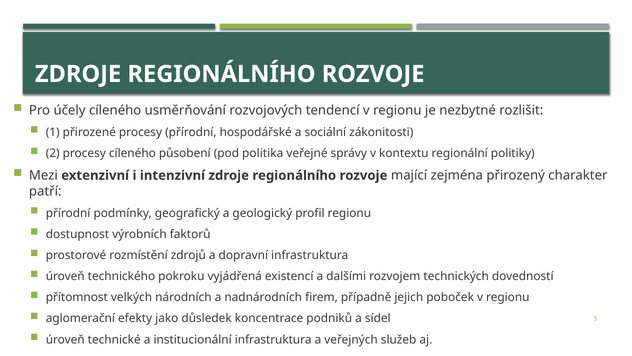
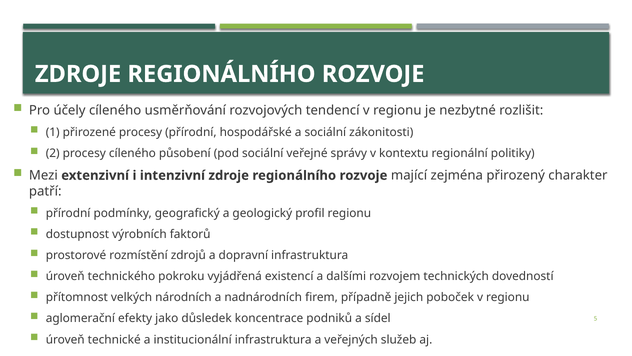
pod politika: politika -> sociální (263, 153)
